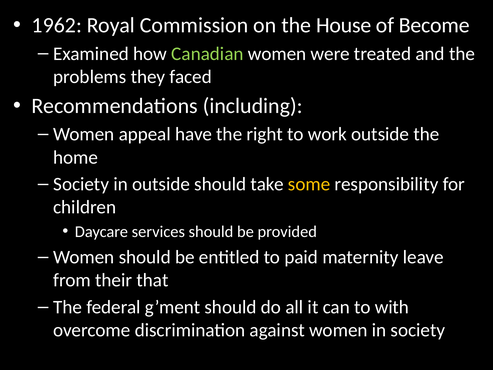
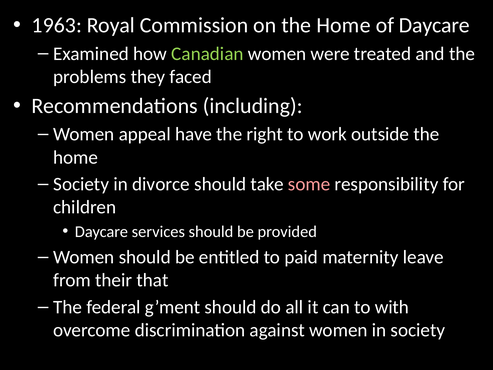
1962: 1962 -> 1963 (57, 25)
on the House: House -> Home (343, 25)
of Become: Become -> Daycare (434, 25)
in outside: outside -> divorce (161, 184)
some colour: yellow -> pink (309, 184)
